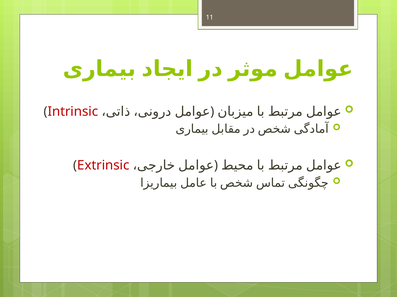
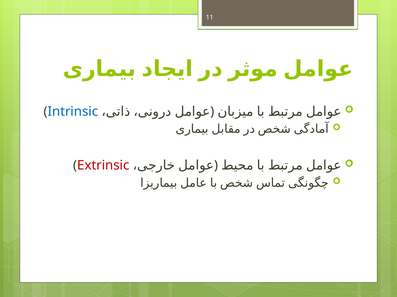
Intrinsic colour: red -> blue (73, 112)
